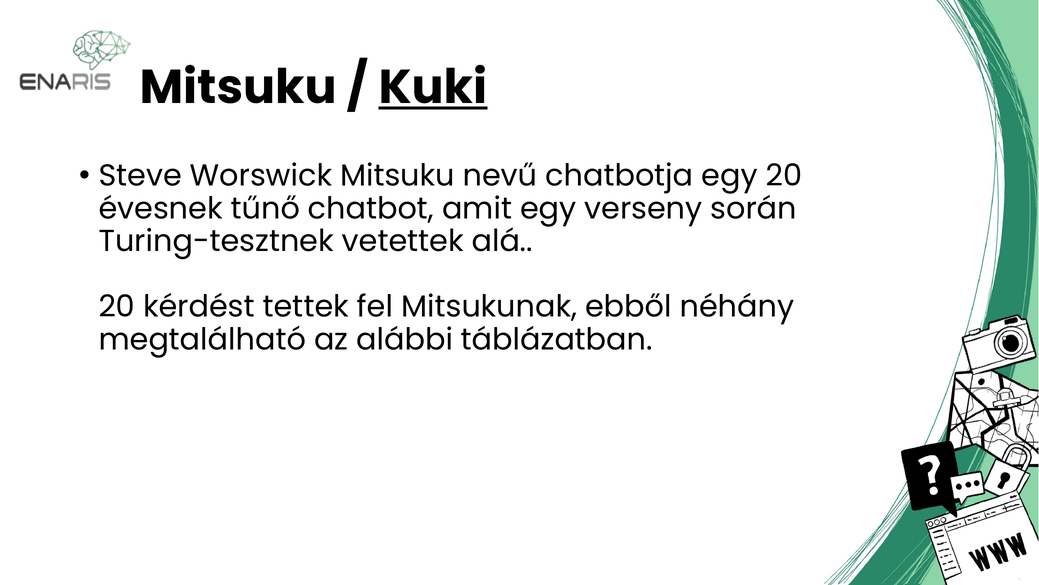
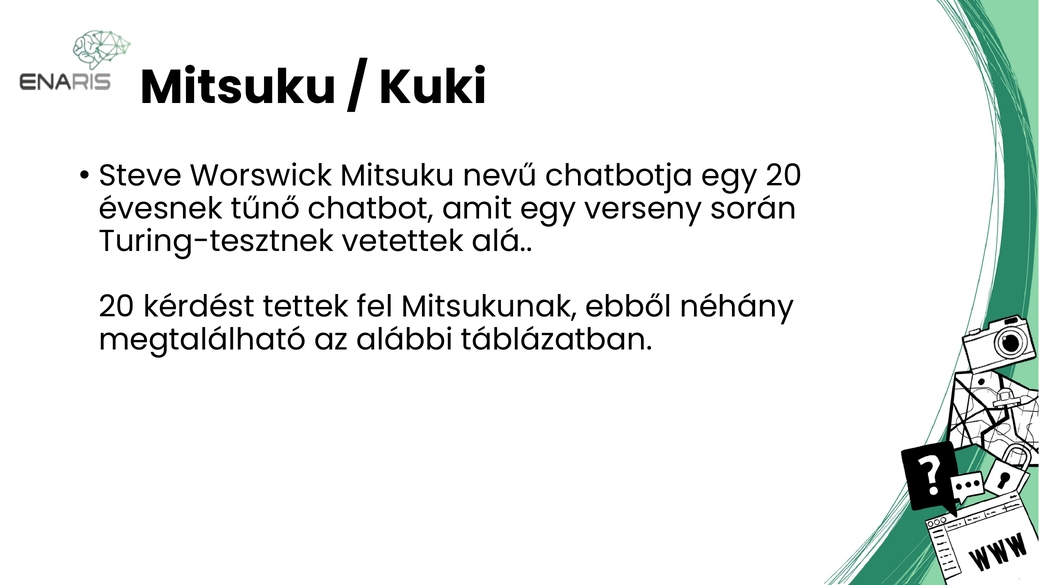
Kuki underline: present -> none (433, 87)
